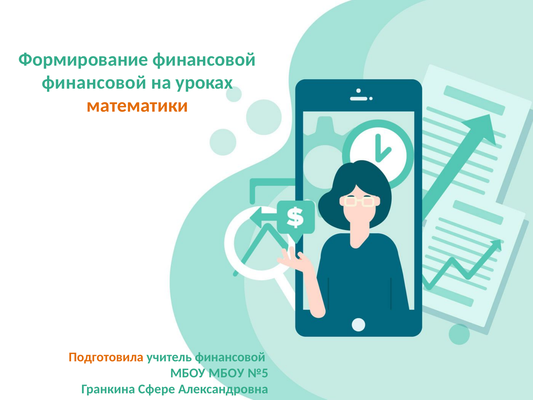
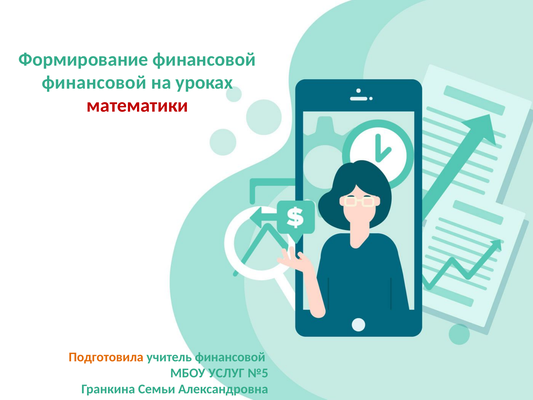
математики colour: orange -> red (137, 106)
МБОУ МБОУ: МБОУ -> УСЛУГ (226, 373)
Сфере: Сфере -> Семьи (157, 389)
